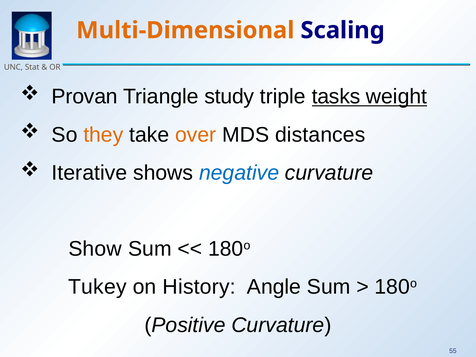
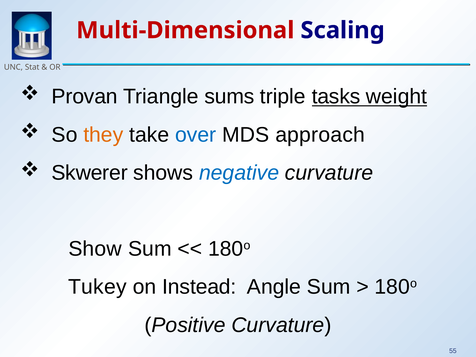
Multi-Dimensional colour: orange -> red (185, 30)
study: study -> sums (229, 97)
over colour: orange -> blue (196, 135)
distances: distances -> approach (320, 135)
Iterative: Iterative -> Skwerer (90, 173)
History: History -> Instead (199, 287)
